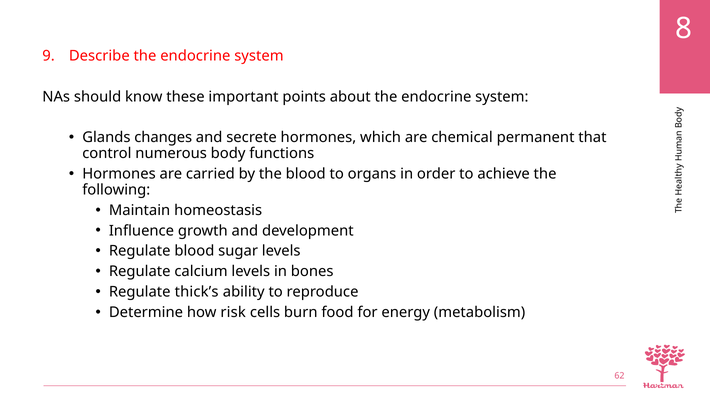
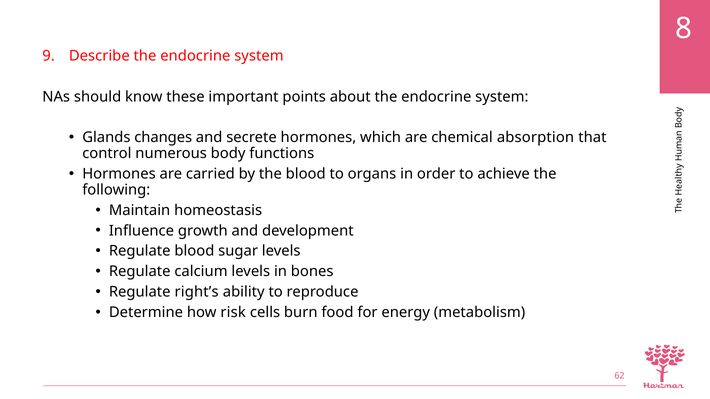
permanent: permanent -> absorption (536, 138)
thick’s: thick’s -> right’s (197, 292)
